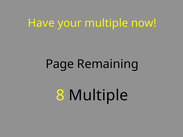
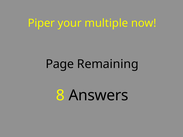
Have: Have -> Piper (41, 23)
8 Multiple: Multiple -> Answers (99, 95)
